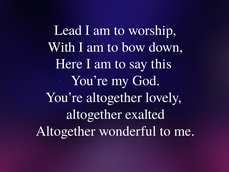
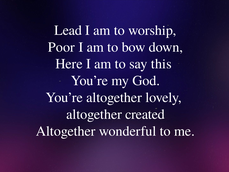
With: With -> Poor (61, 47)
exalted: exalted -> created (145, 114)
